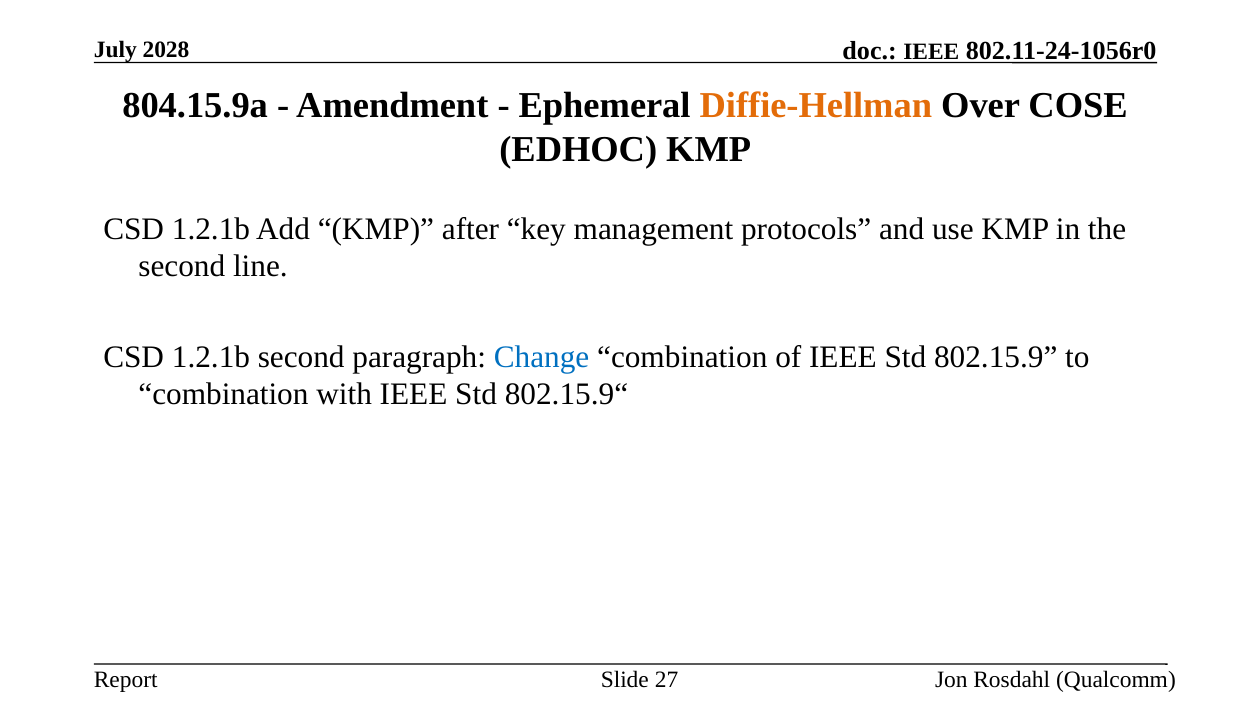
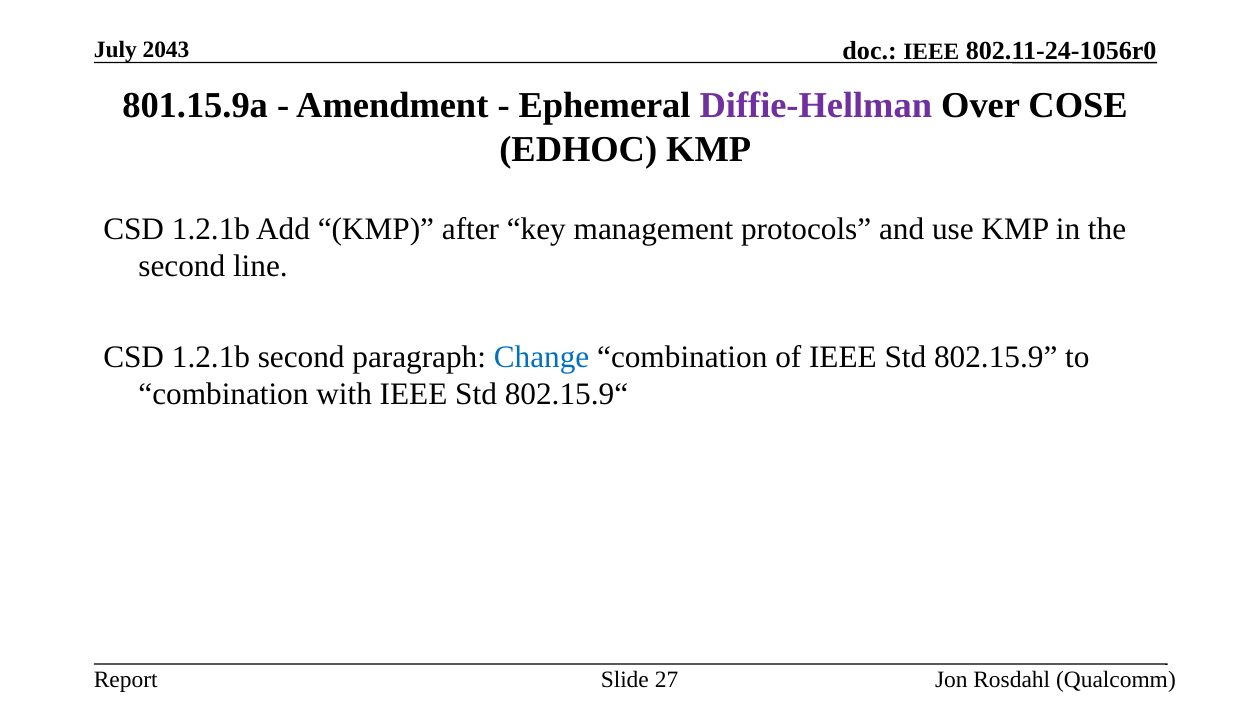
2028: 2028 -> 2043 (166, 50)
804.15.9a: 804.15.9a -> 801.15.9a (195, 106)
Diffie-Hellman colour: orange -> purple (816, 106)
